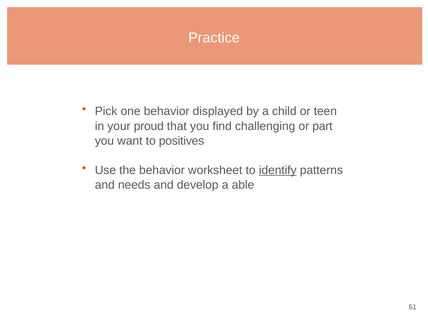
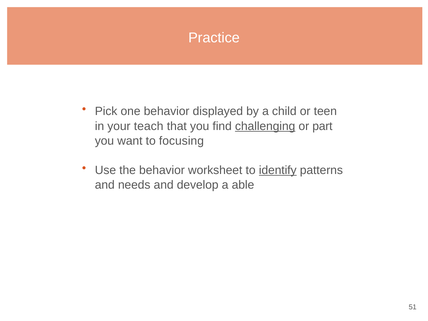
proud: proud -> teach (149, 126)
challenging underline: none -> present (265, 126)
positives: positives -> focusing (181, 141)
